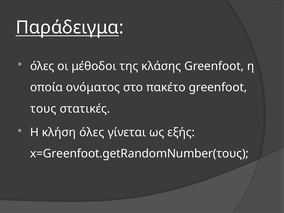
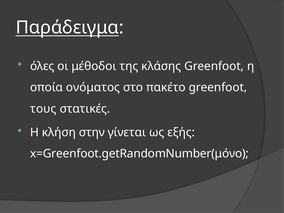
κλήση όλες: όλες -> στην (92, 132)
x=Greenfoot.getRandomNumber(τους: x=Greenfoot.getRandomNumber(τους -> x=Greenfoot.getRandomNumber(μόνο (139, 154)
